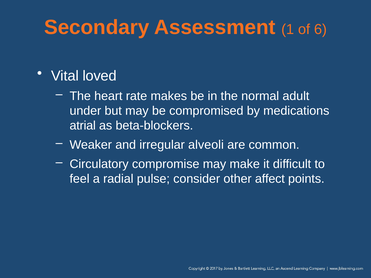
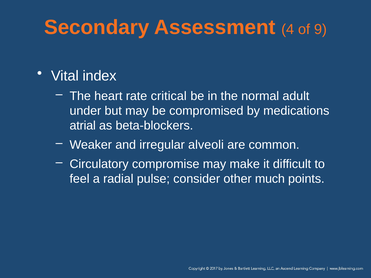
1: 1 -> 4 (288, 29)
6: 6 -> 9 (320, 29)
loved: loved -> index (100, 76)
makes: makes -> critical (169, 96)
affect: affect -> much (270, 179)
